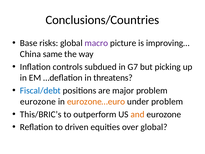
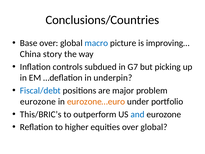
Base risks: risks -> over (49, 43)
macro colour: purple -> blue (96, 43)
same: same -> story (53, 54)
threatens: threatens -> underpin (113, 78)
under problem: problem -> portfolio (167, 101)
and colour: orange -> blue (138, 114)
driven: driven -> higher (77, 127)
